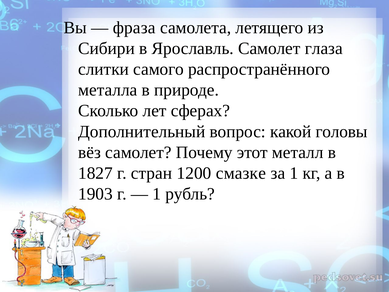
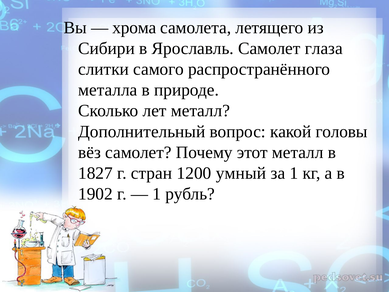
фраза: фраза -> хрома (134, 28)
лет сферах: сферах -> металл (200, 111)
смазке: смазке -> умный (241, 173)
1903: 1903 -> 1902 (95, 194)
